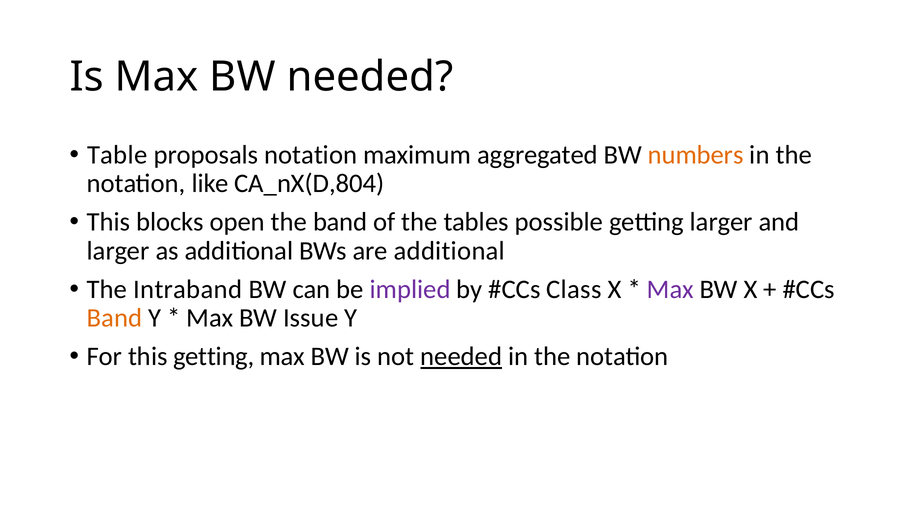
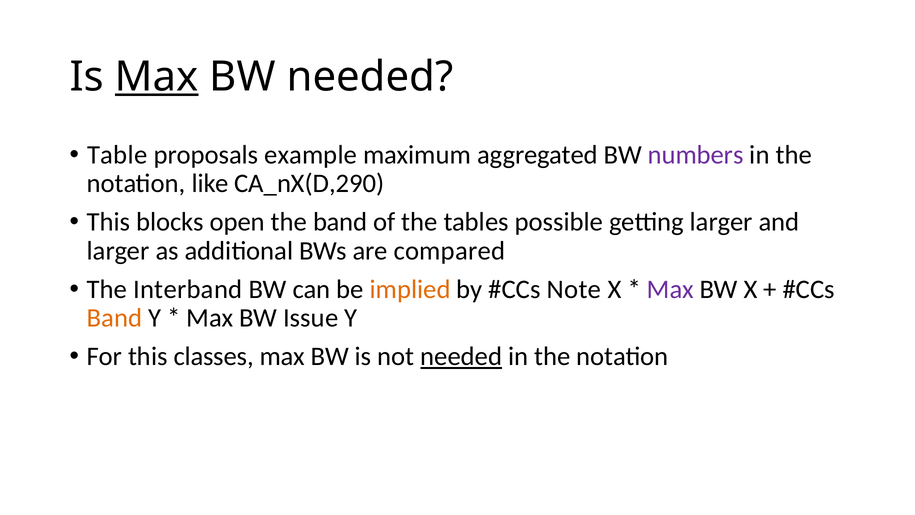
Max underline: none -> present (157, 77)
proposals notation: notation -> example (311, 155)
numbers colour: orange -> purple (696, 155)
CA_nX(D,804: CA_nX(D,804 -> CA_nX(D,290 (309, 184)
are additional: additional -> compared (449, 251)
Intraband: Intraband -> Interband (188, 289)
implied colour: purple -> orange (410, 289)
Class: Class -> Note (574, 289)
this getting: getting -> classes (214, 356)
